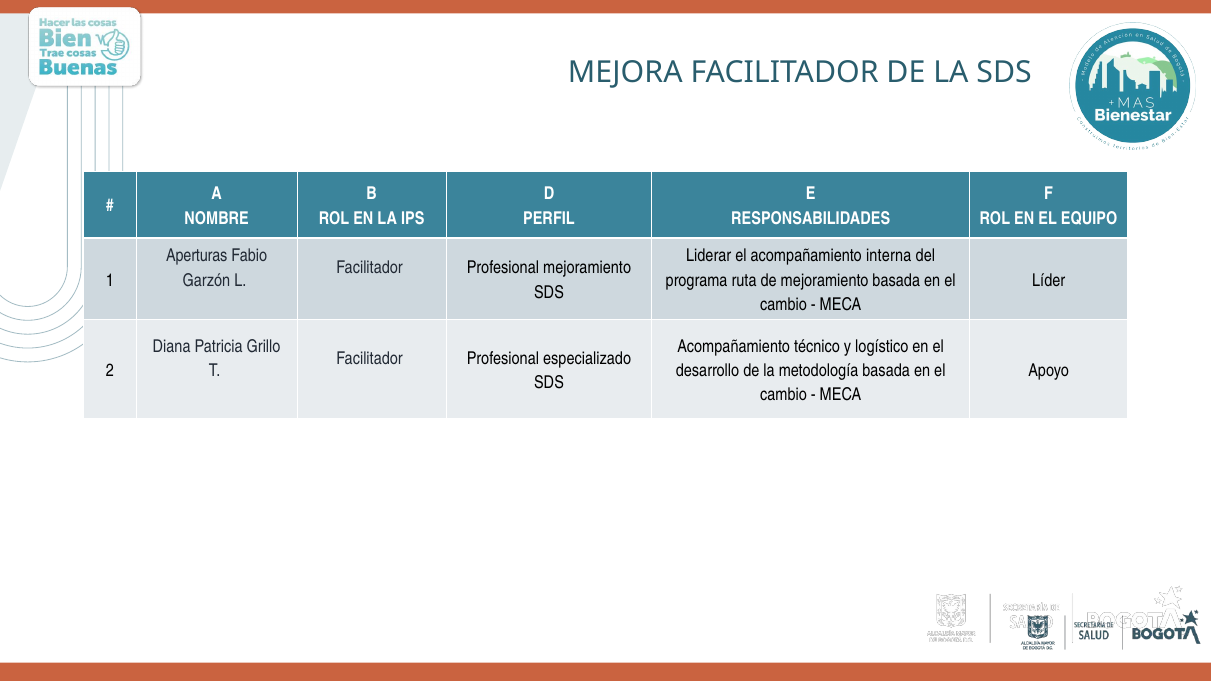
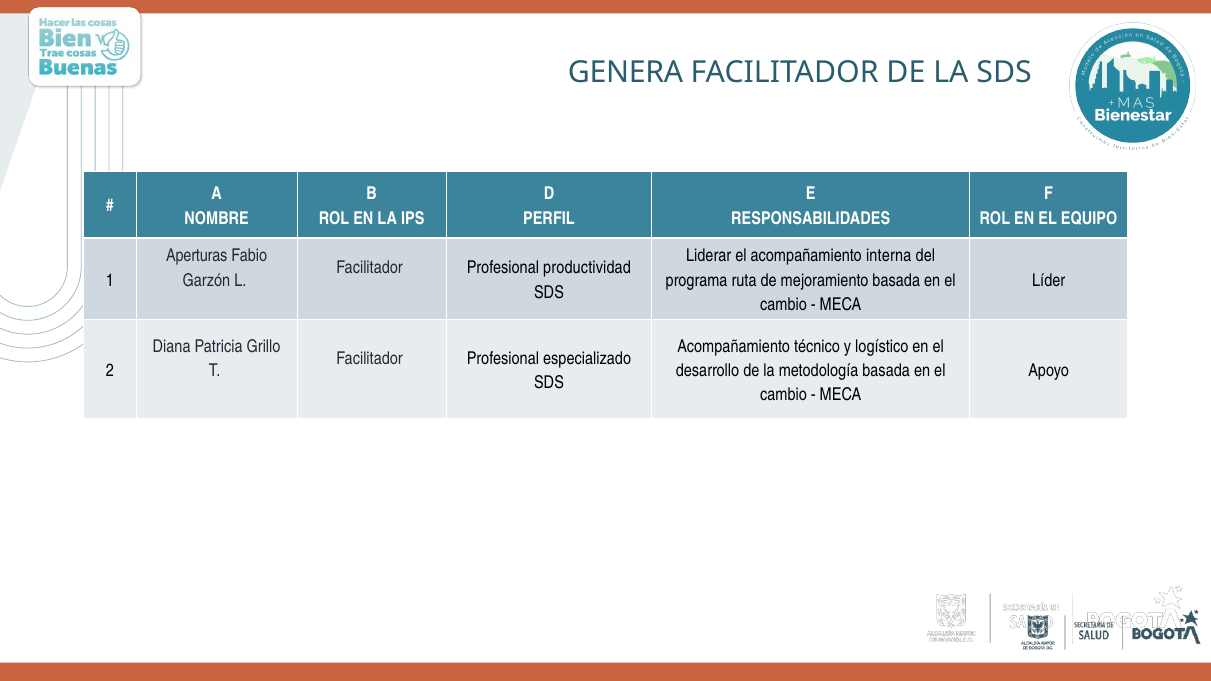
MEJORA: MEJORA -> GENERA (625, 73)
Profesional mejoramiento: mejoramiento -> productividad (587, 268)
